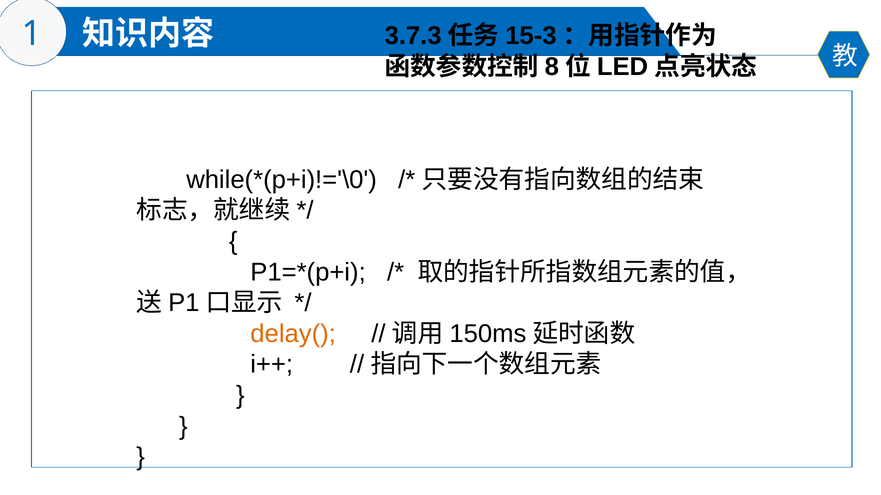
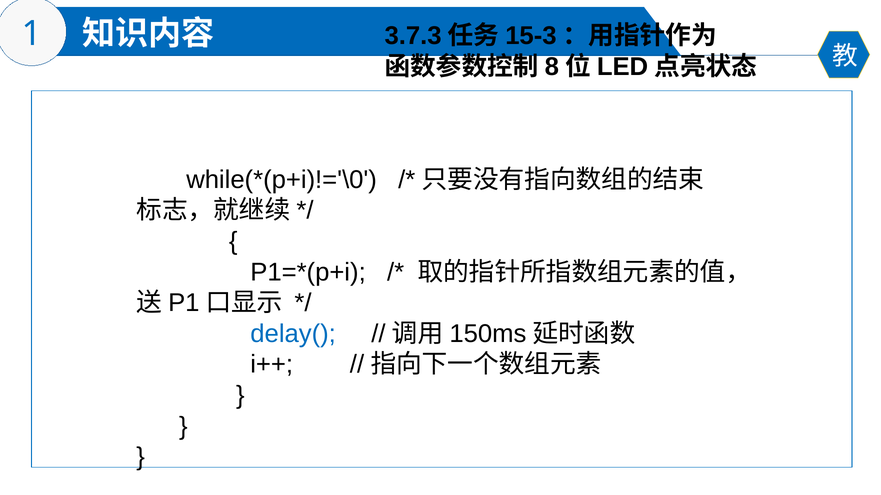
delay( colour: orange -> blue (293, 334)
